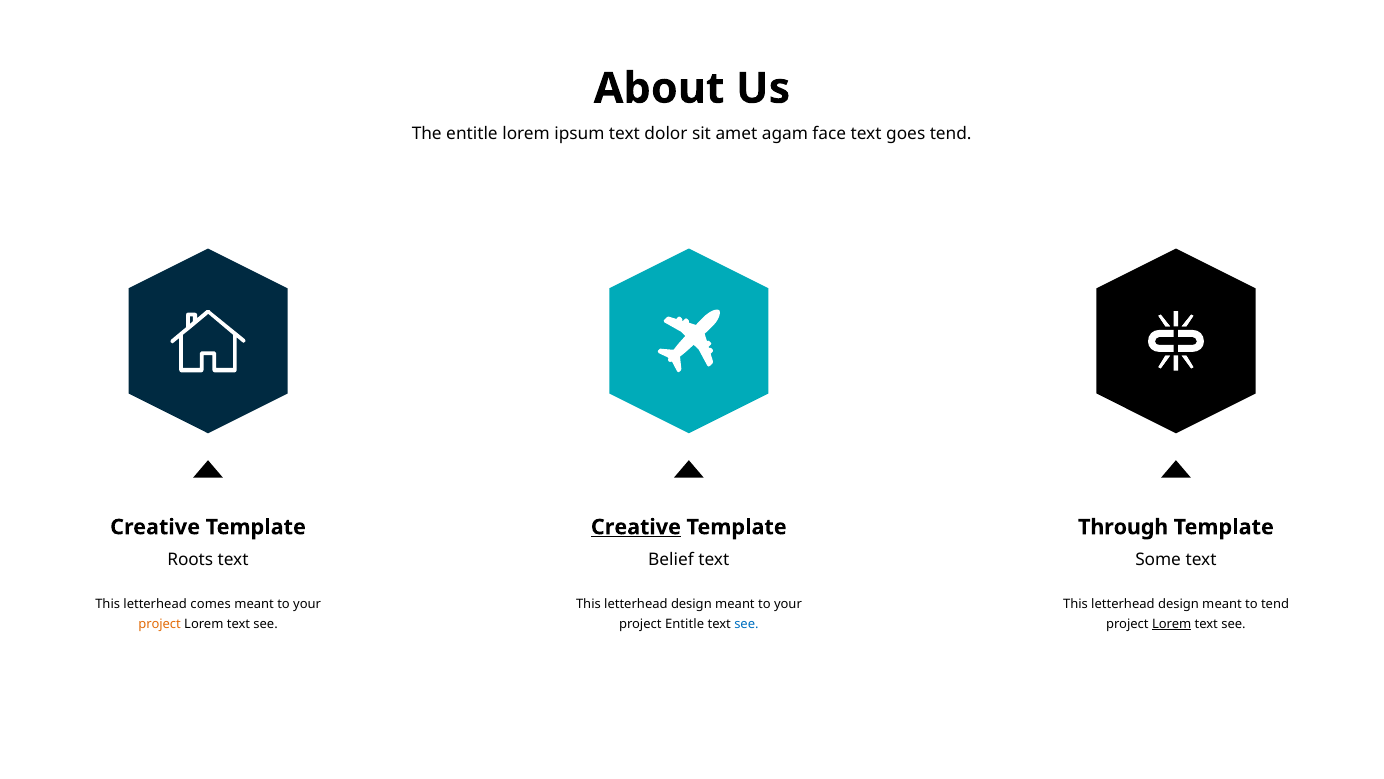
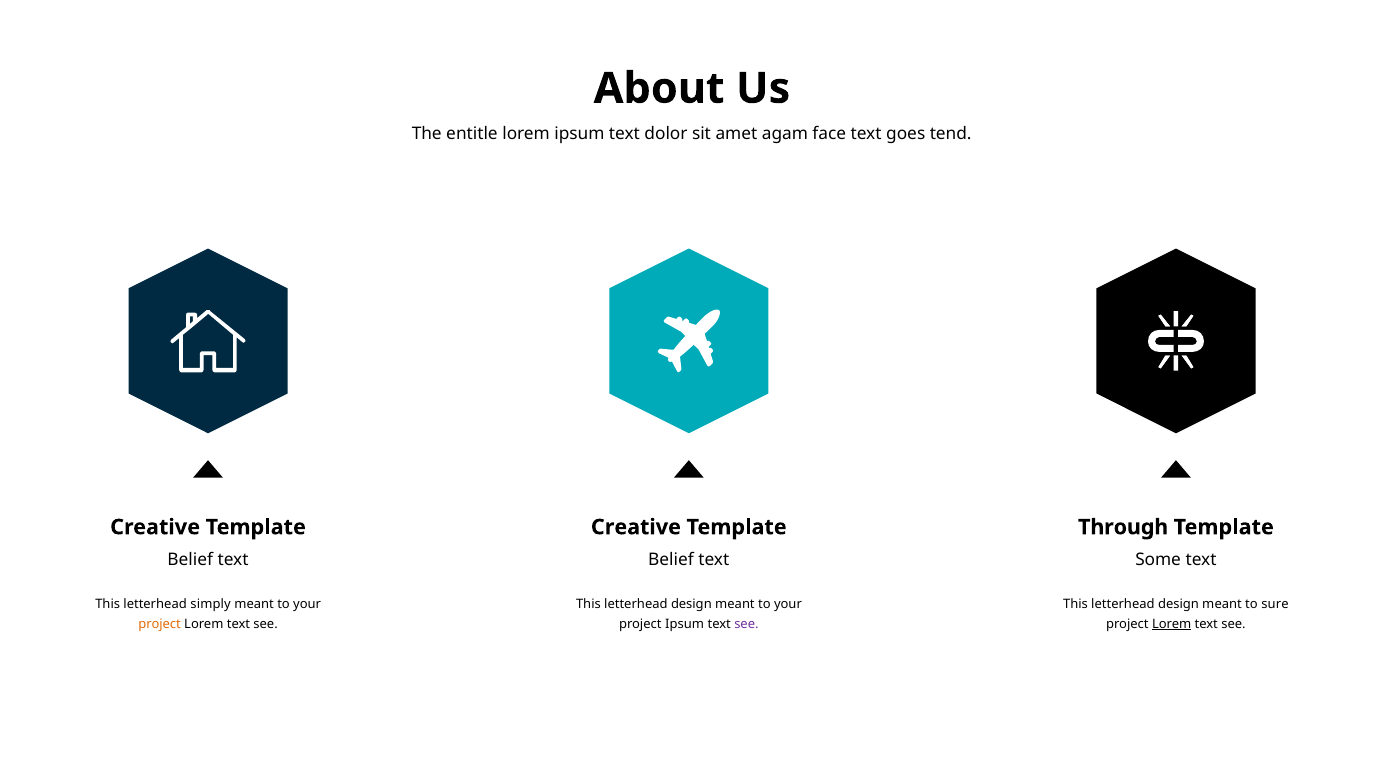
Creative underline: present -> none (636, 527)
Roots: Roots -> Belief (190, 559)
comes: comes -> simply (211, 603)
to tend: tend -> sure (1275, 603)
project Entitle: Entitle -> Ipsum (685, 624)
see colour: blue -> purple (746, 624)
